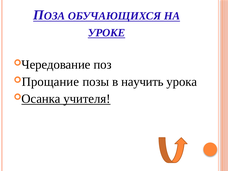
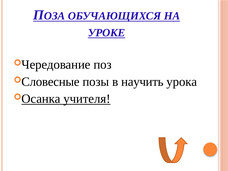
Прощание: Прощание -> Словесные (50, 82)
